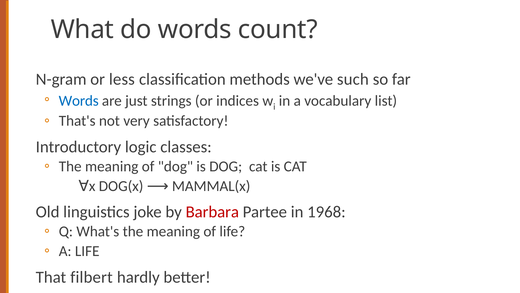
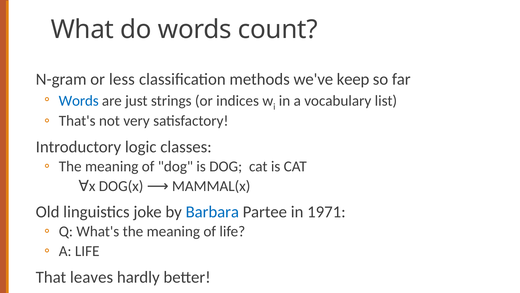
such: such -> keep (353, 79)
Barbara colour: red -> blue (212, 212)
1968: 1968 -> 1971 (326, 212)
filbert: filbert -> leaves (92, 277)
